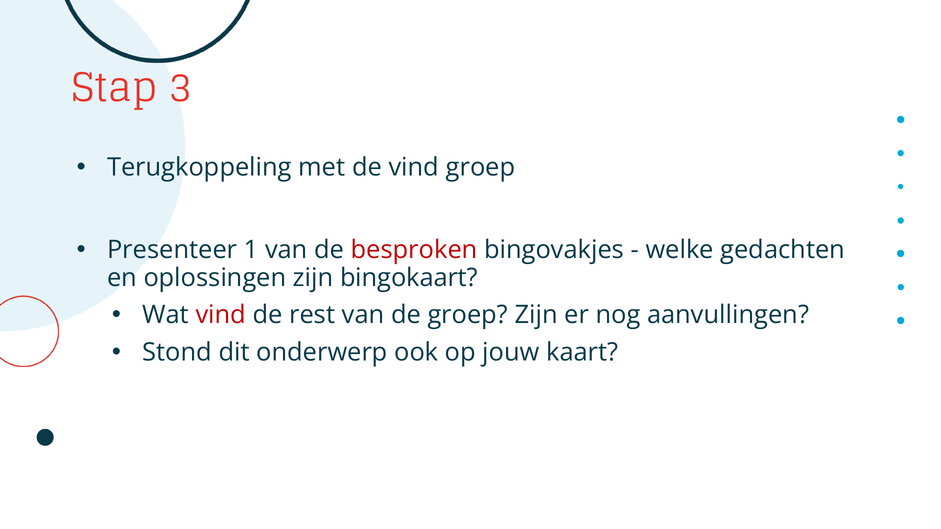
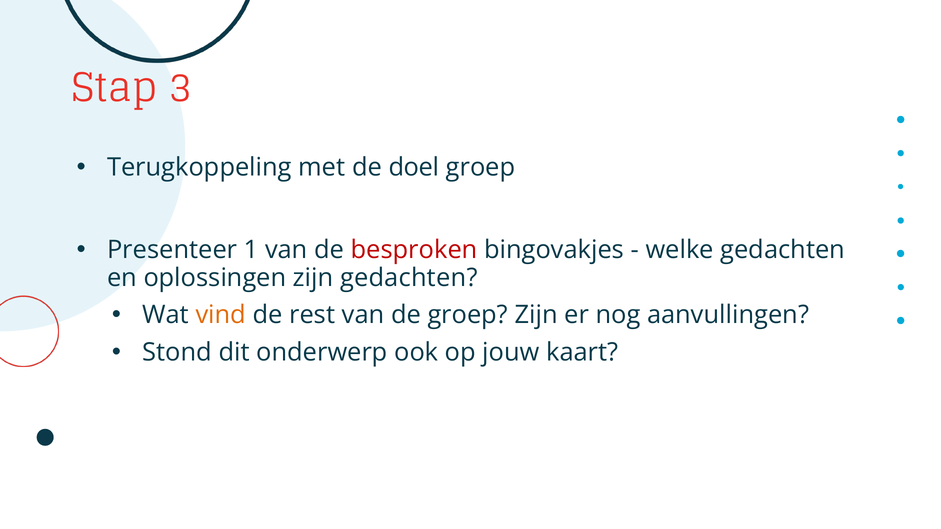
de vind: vind -> doel (414, 167)
zijn bingokaart: bingokaart -> gedachten (409, 278)
vind colour: red -> orange (221, 315)
